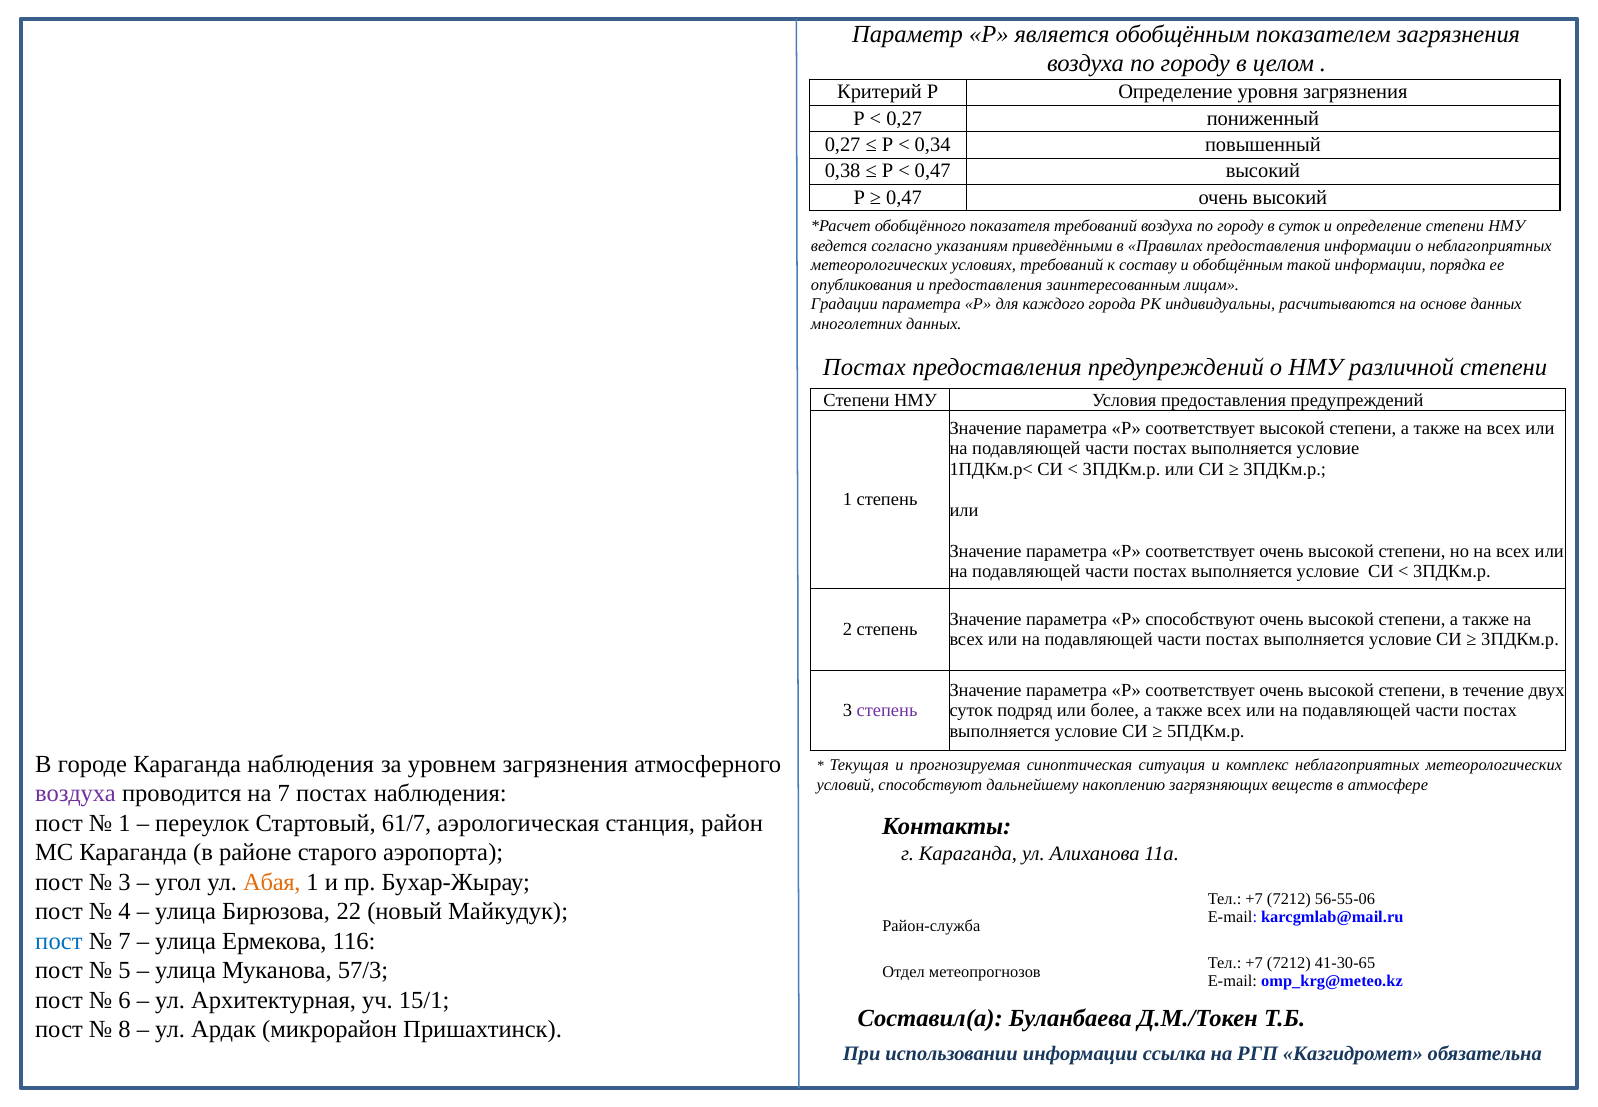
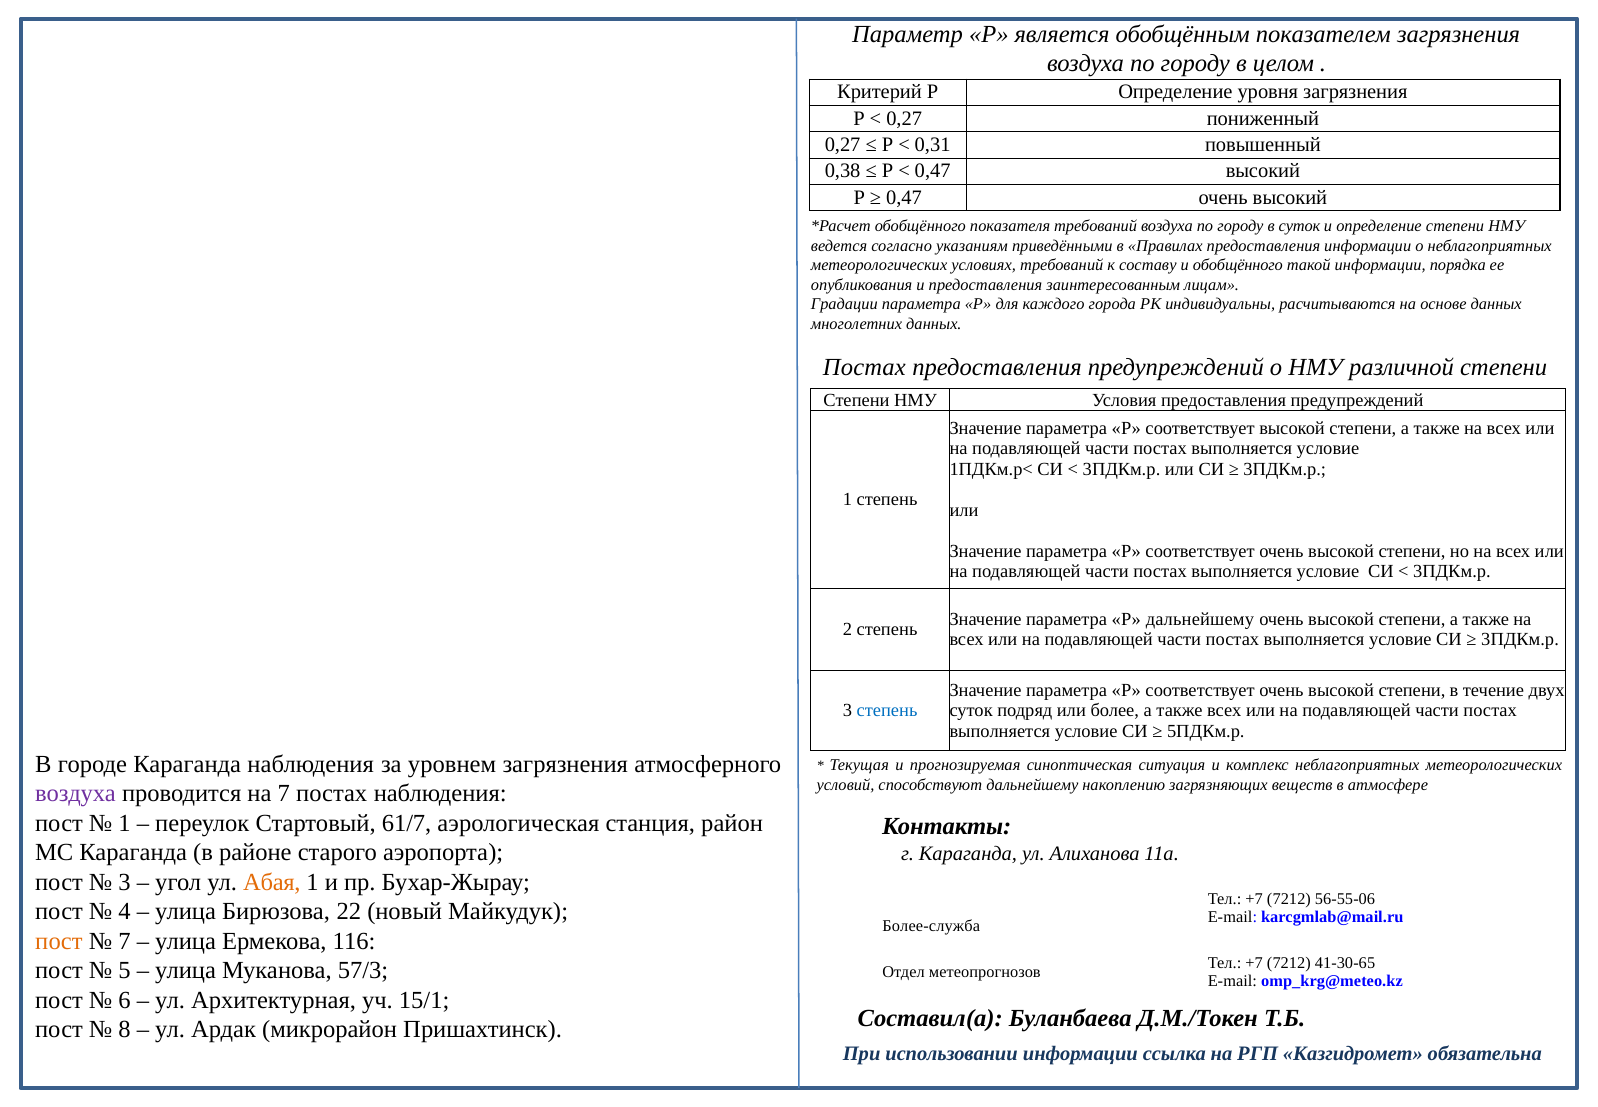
0,34: 0,34 -> 0,31 (933, 145)
и обобщённым: обобщённым -> обобщённого (1238, 265)
Р способствуют: способствуют -> дальнейшему (1200, 619)
степень colour: purple -> blue (887, 710)
Район-служба: Район-служба -> Более-служба (931, 926)
пост colour: blue -> orange (59, 941)
